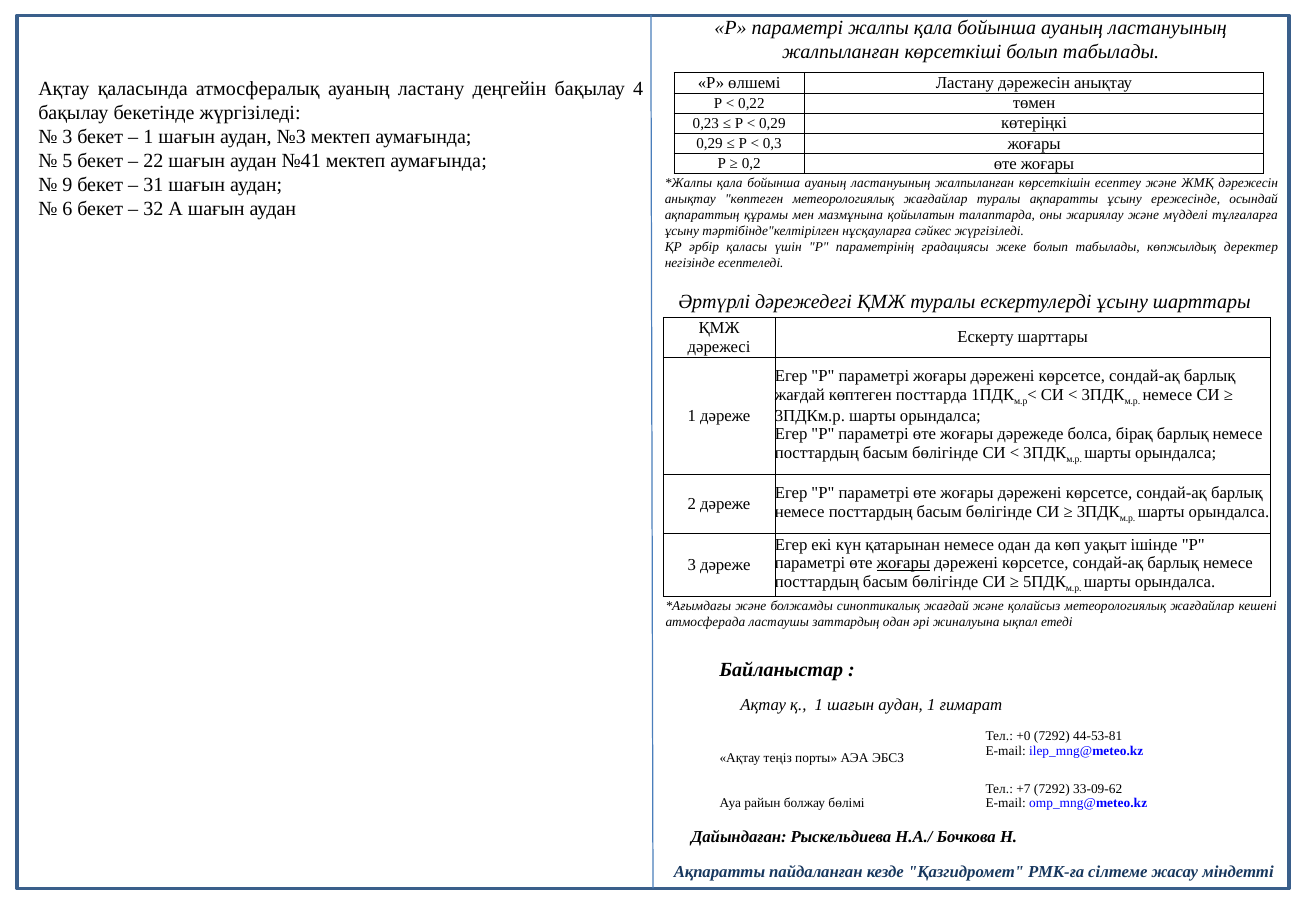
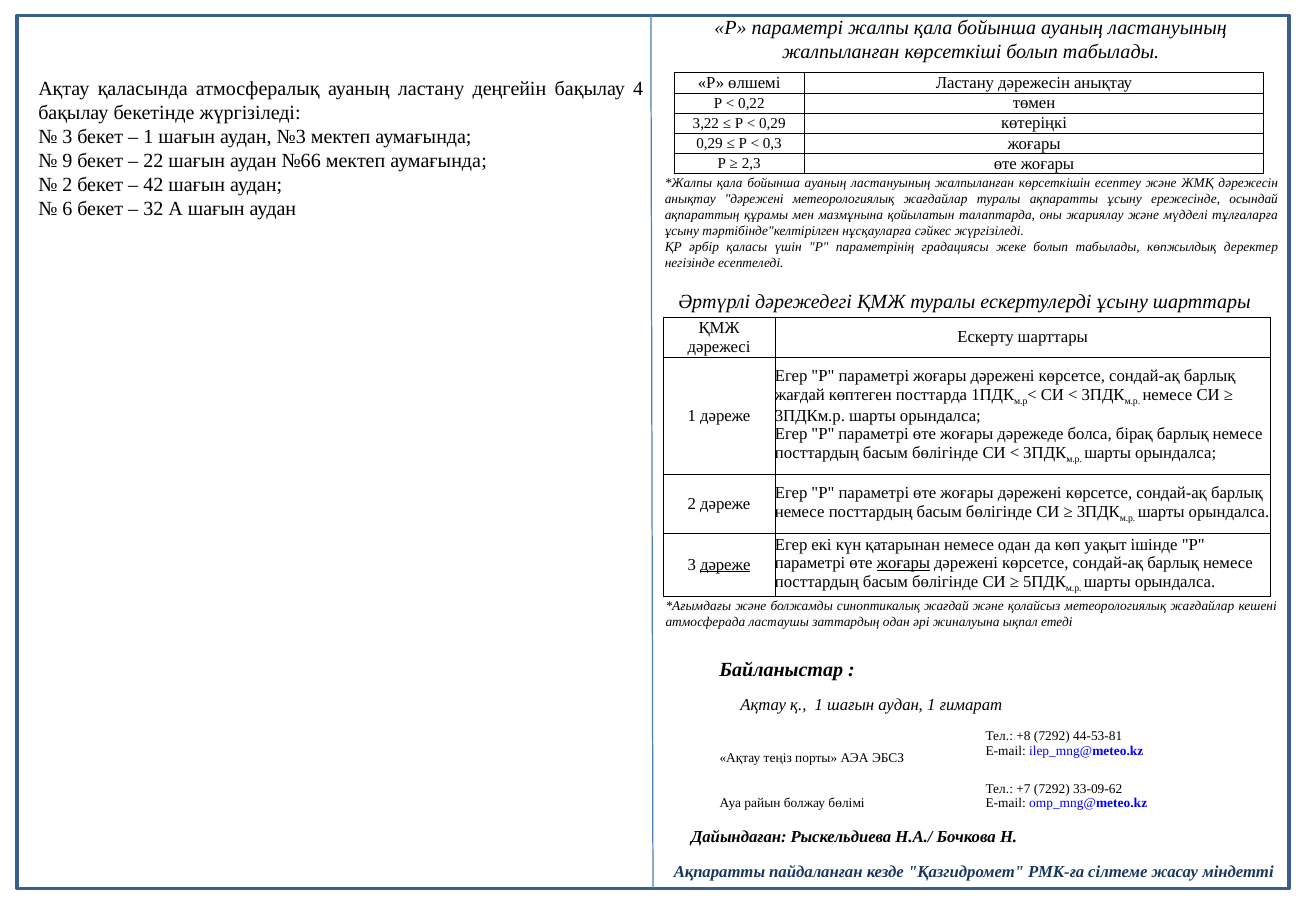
0,23: 0,23 -> 3,22 (706, 123)
5: 5 -> 9 (67, 161)
№41: №41 -> №66 (301, 161)
0,2: 0,2 -> 2,3 (751, 164)
9: 9 -> 2 (67, 185)
31: 31 -> 42 (153, 185)
анықтау көптеген: көптеген -> дәрежені (754, 199)
дәреже underline: none -> present (725, 565)
+0: +0 -> +8 (1023, 736)
